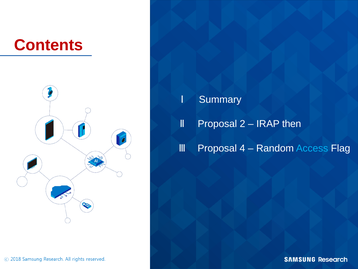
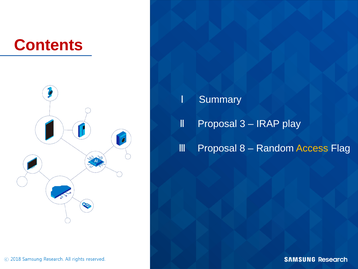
2: 2 -> 3 (243, 124)
then: then -> play (292, 124)
4: 4 -> 8 (242, 148)
Access colour: light blue -> yellow (312, 148)
